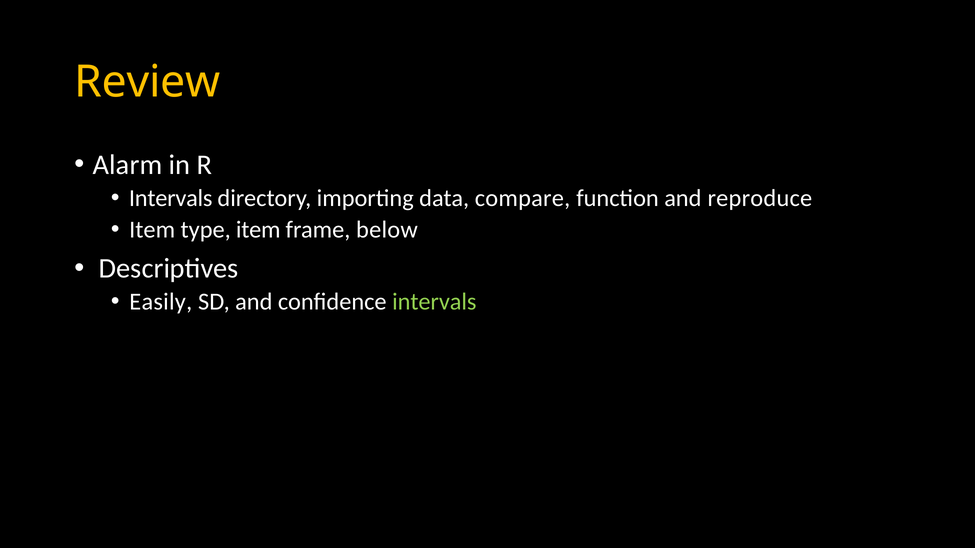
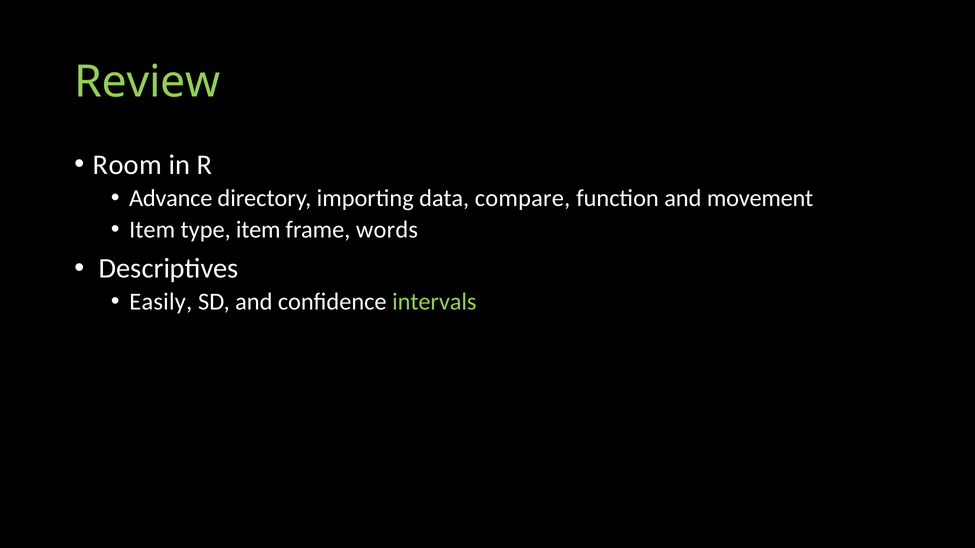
Review colour: yellow -> light green (147, 82)
Alarm: Alarm -> Room (127, 165)
Intervals: Intervals -> Advance (171, 198)
reproduce: reproduce -> movement (760, 198)
below: below -> words (387, 230)
